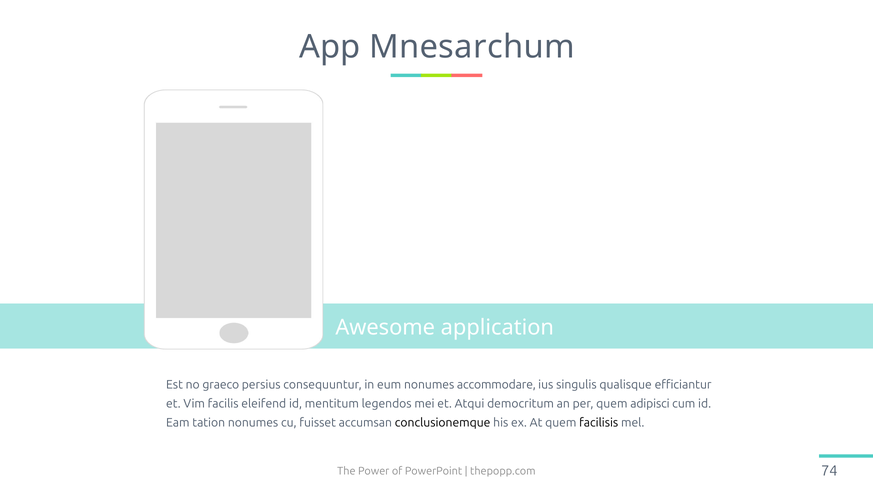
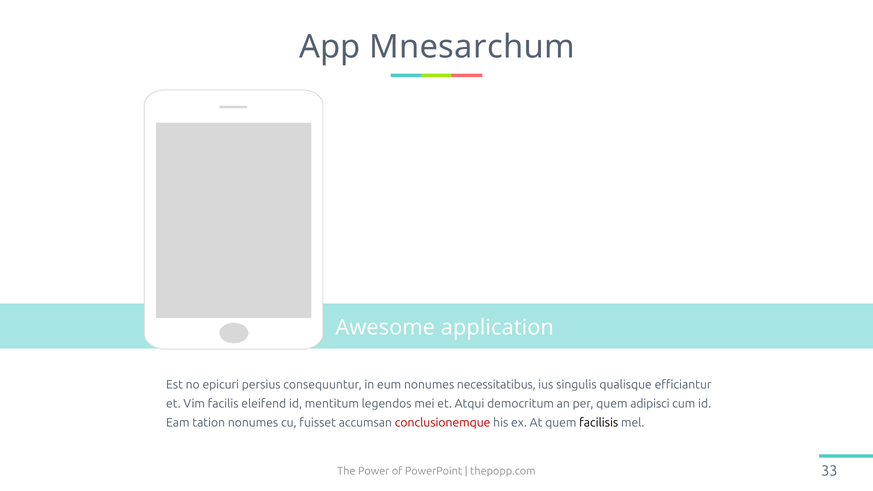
graeco: graeco -> epicuri (221, 385)
accommodare: accommodare -> necessitatibus (496, 385)
conclusionemque colour: black -> red (443, 423)
74: 74 -> 33 (829, 471)
